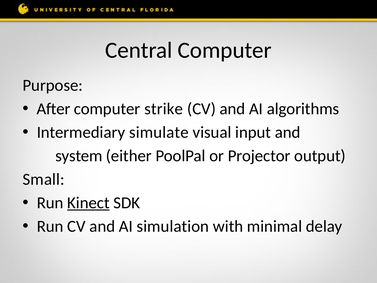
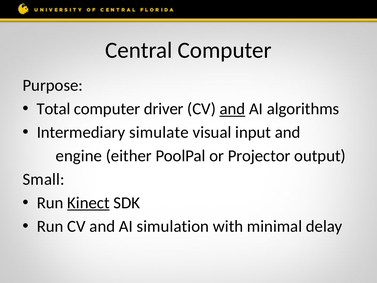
After: After -> Total (53, 109)
strike: strike -> driver (164, 109)
and underline: none -> present (232, 109)
system: system -> engine (79, 156)
